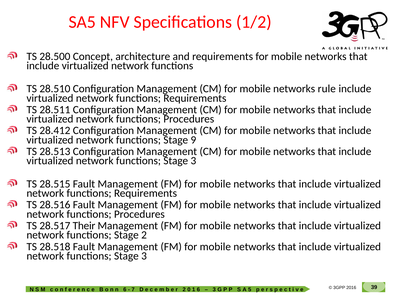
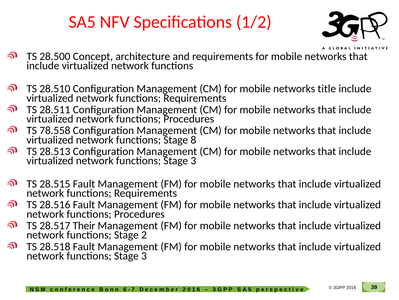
rule: rule -> title (327, 89)
28.412: 28.412 -> 78.558 (55, 130)
9: 9 -> 8 (193, 140)
